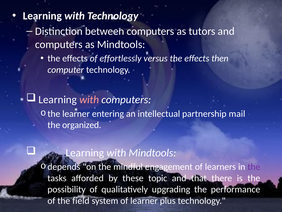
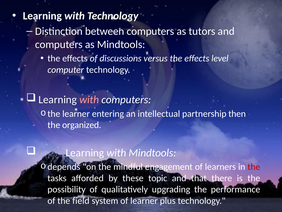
effortlessly: effortlessly -> discussions (121, 58)
then: then -> level (220, 58)
mail: mail -> then (237, 114)
the colour: purple -> red (254, 166)
